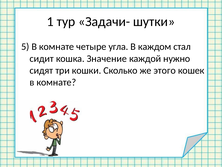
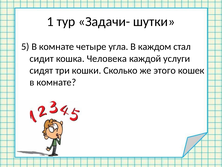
Значение: Значение -> Человека (107, 58)
нужно: нужно -> услуги (177, 58)
